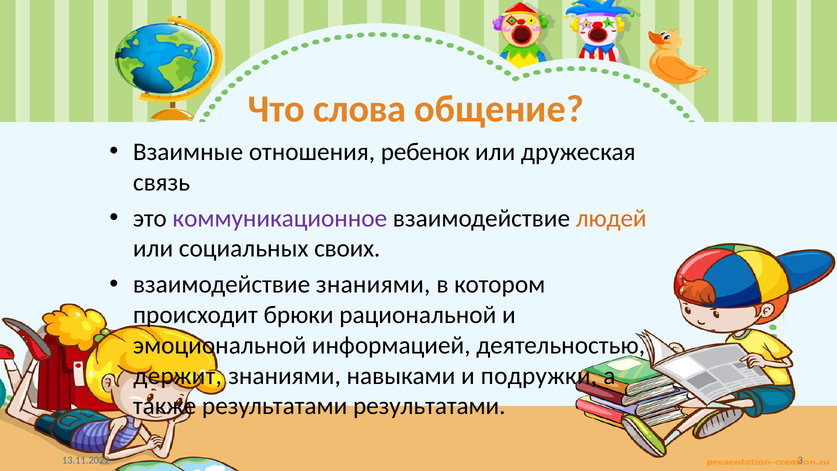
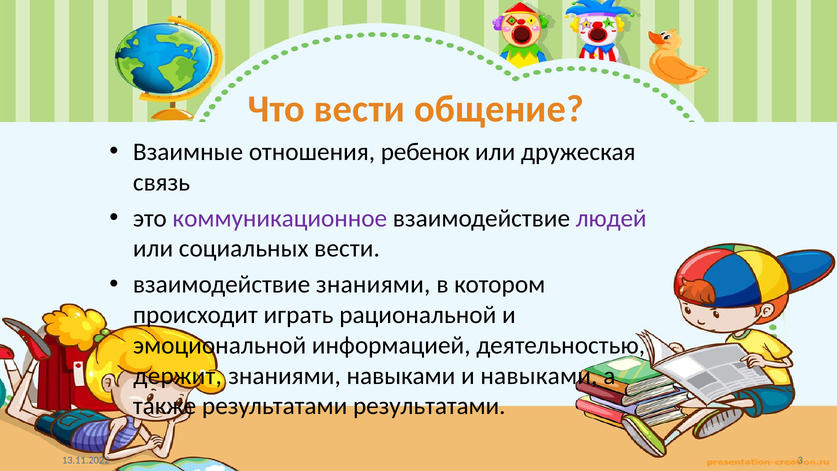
Что слова: слова -> вести (359, 109)
людей colour: orange -> purple (611, 218)
социальных своих: своих -> вести (347, 249)
брюки: брюки -> играть (299, 315)
и подружки: подружки -> навыками (539, 376)
